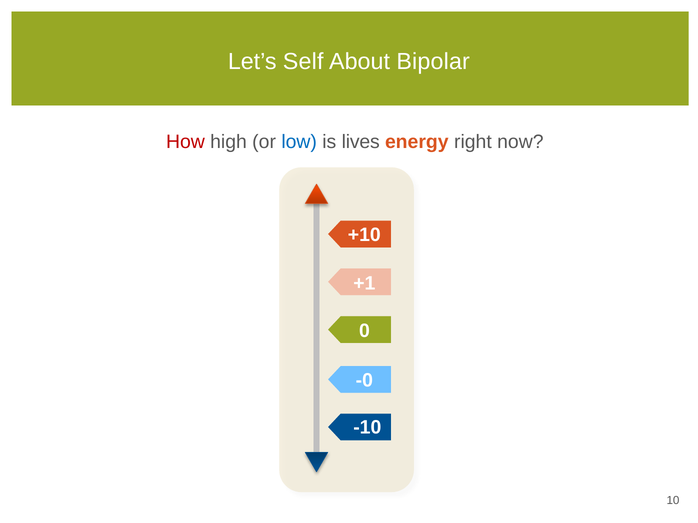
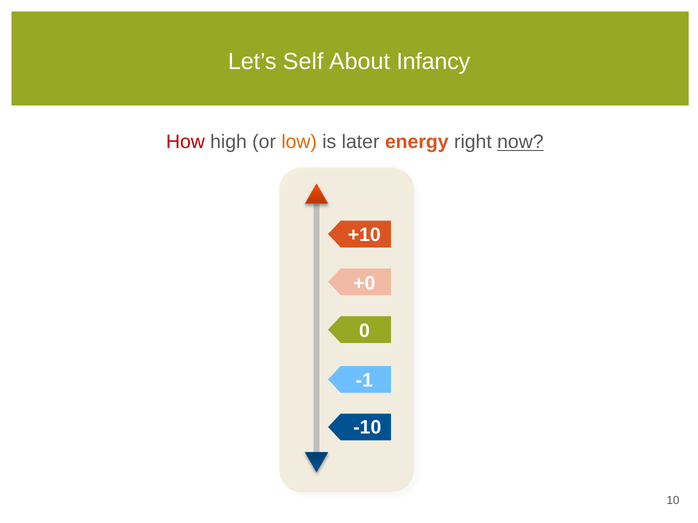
Bipolar: Bipolar -> Infancy (433, 62)
low colour: blue -> orange (299, 142)
lives: lives -> later (361, 142)
now underline: none -> present (520, 142)
+1: +1 -> +0 (364, 283)
-0: -0 -> -1 (364, 381)
